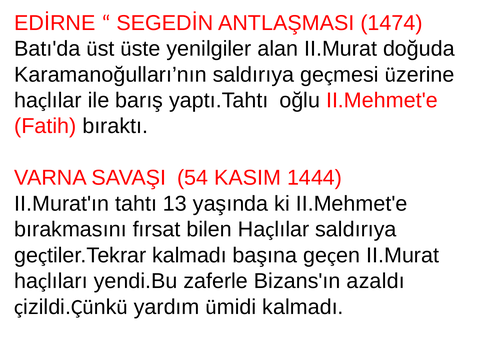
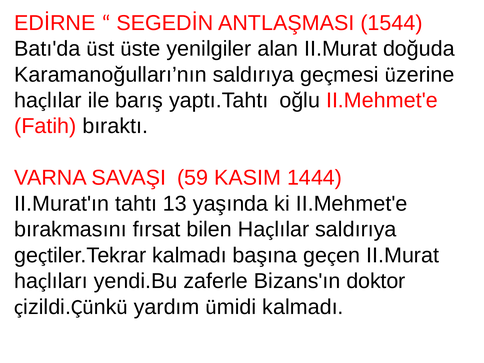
1474: 1474 -> 1544 (391, 23)
54: 54 -> 59 (193, 178)
azaldı: azaldı -> doktor (376, 281)
